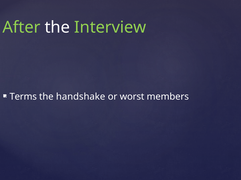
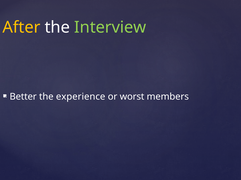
After colour: light green -> yellow (21, 27)
Terms: Terms -> Better (23, 97)
handshake: handshake -> experience (81, 97)
